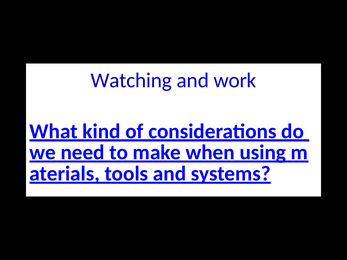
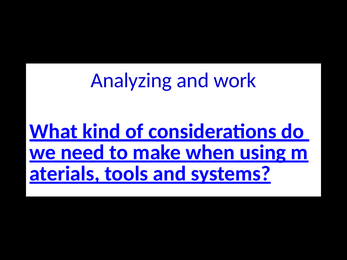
Watching: Watching -> Analyzing (131, 80)
